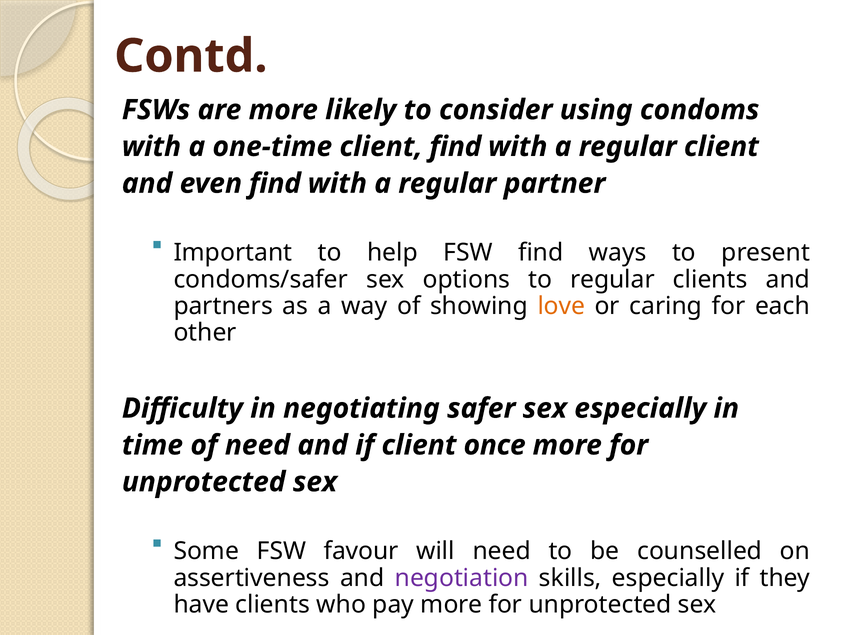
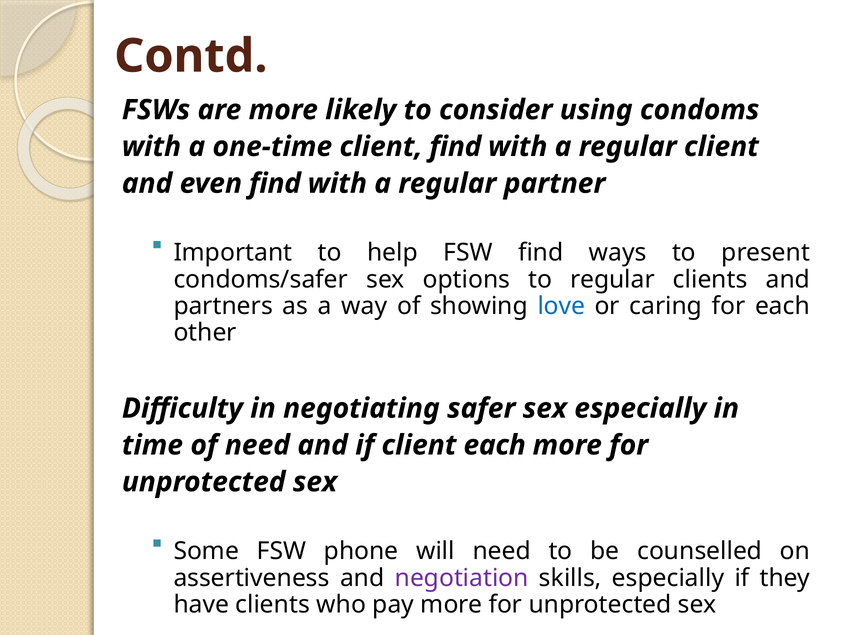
love colour: orange -> blue (561, 306)
client once: once -> each (495, 445)
favour: favour -> phone (361, 552)
